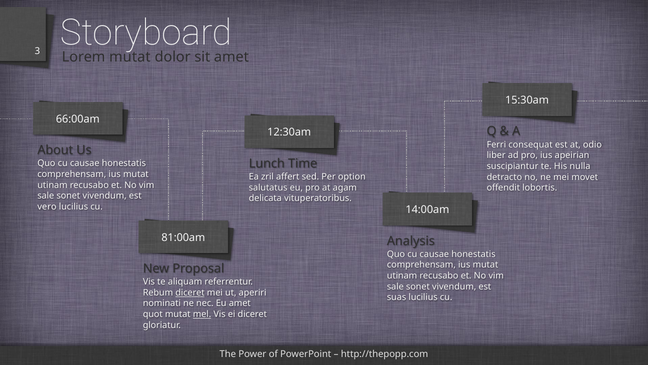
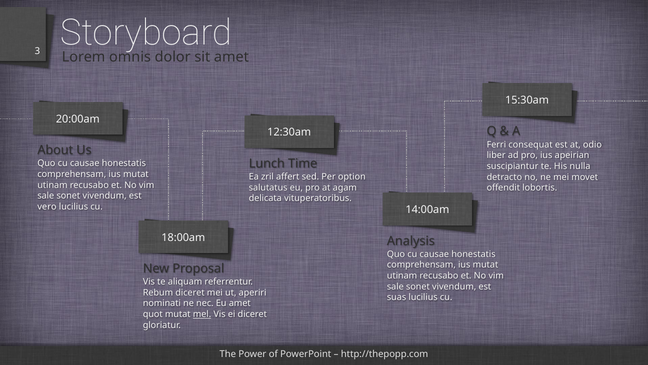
Lorem mutat: mutat -> omnis (130, 57)
66:00am: 66:00am -> 20:00am (78, 119)
81:00am: 81:00am -> 18:00am (183, 237)
diceret underline: present -> none (190, 292)
